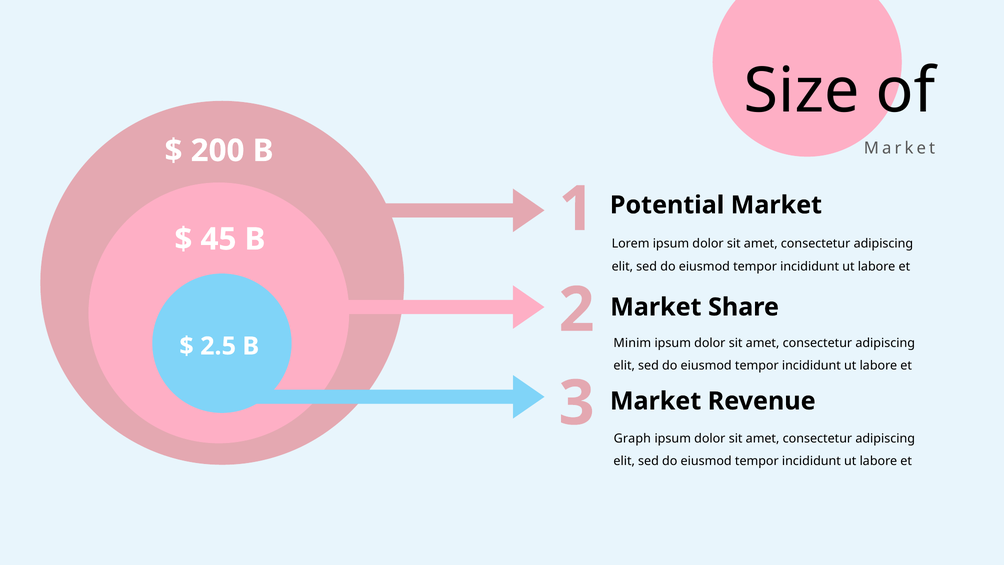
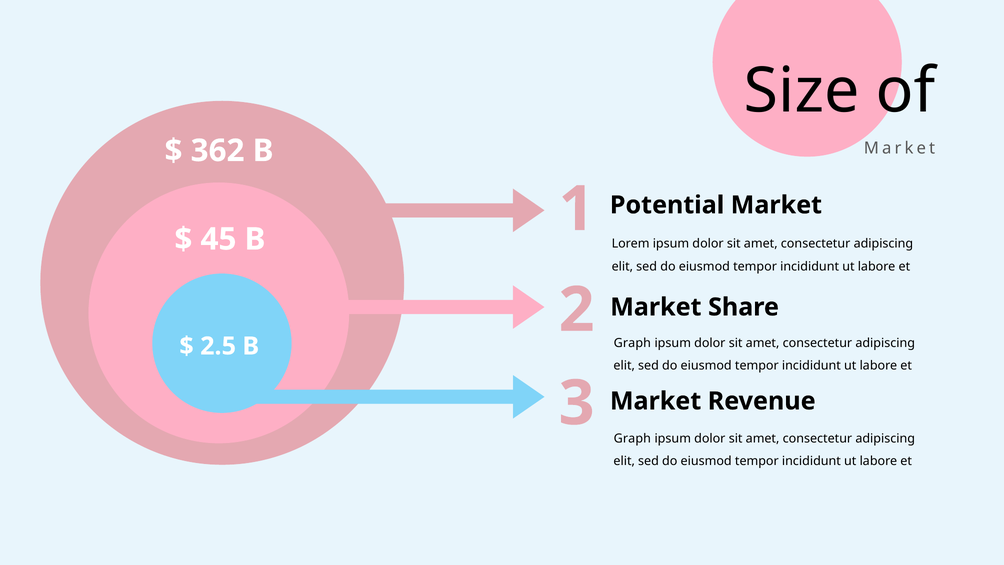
200: 200 -> 362 (218, 151)
Minim: Minim -> Graph (632, 343)
